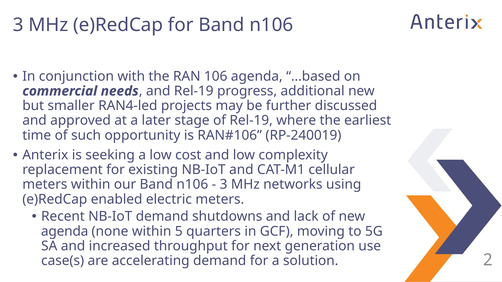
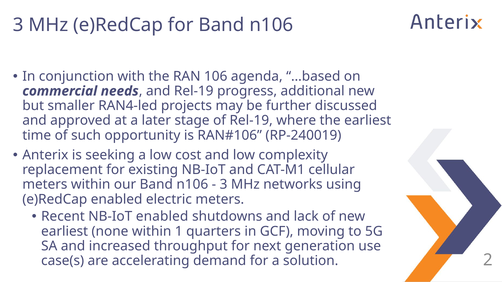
NB-IoT demand: demand -> enabled (162, 217)
agenda: agenda -> earliest (65, 232)
5: 5 -> 1 (179, 232)
